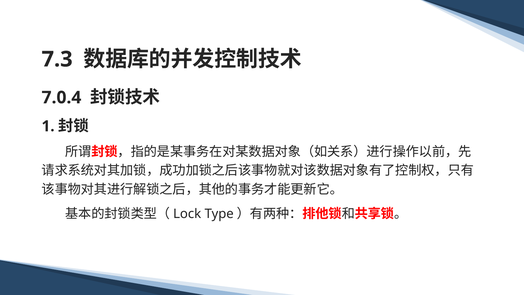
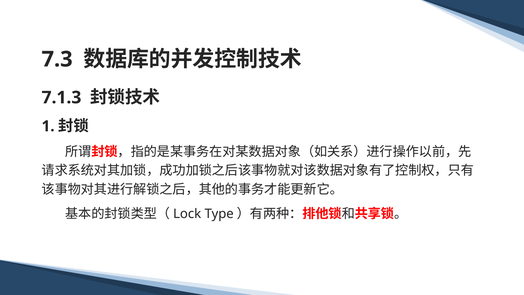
7.0.4: 7.0.4 -> 7.1.3 (61, 97)
